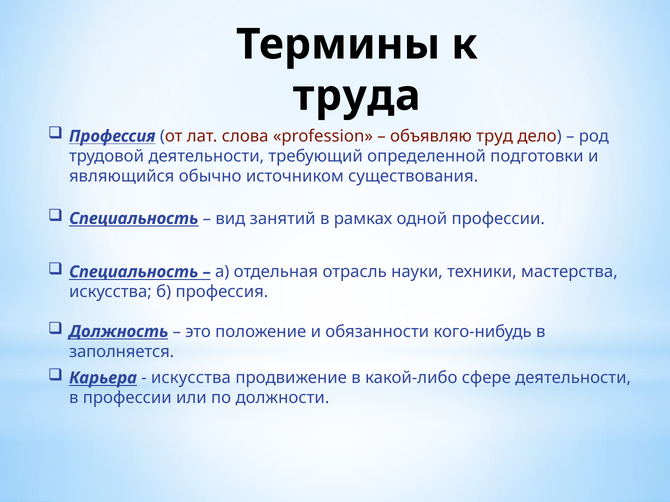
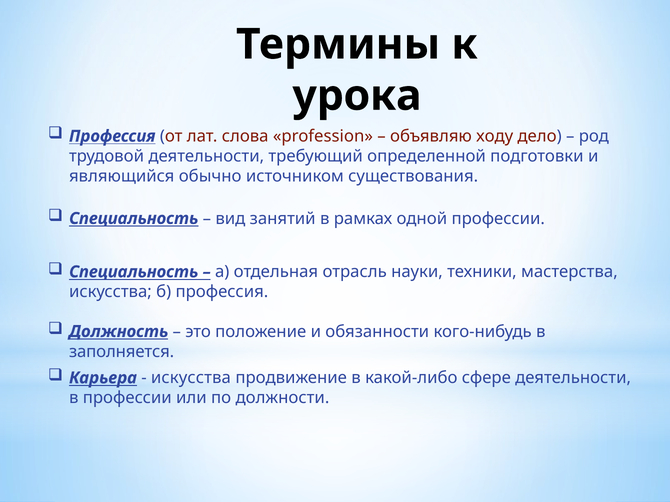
труда: труда -> урока (357, 96)
труд: труд -> ходу (495, 136)
